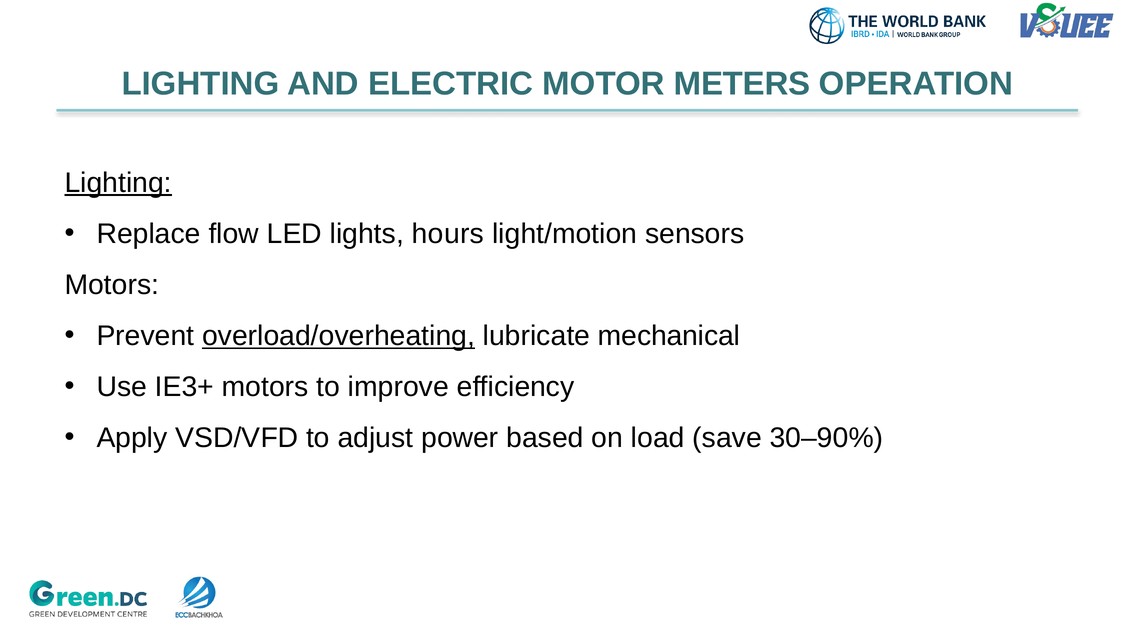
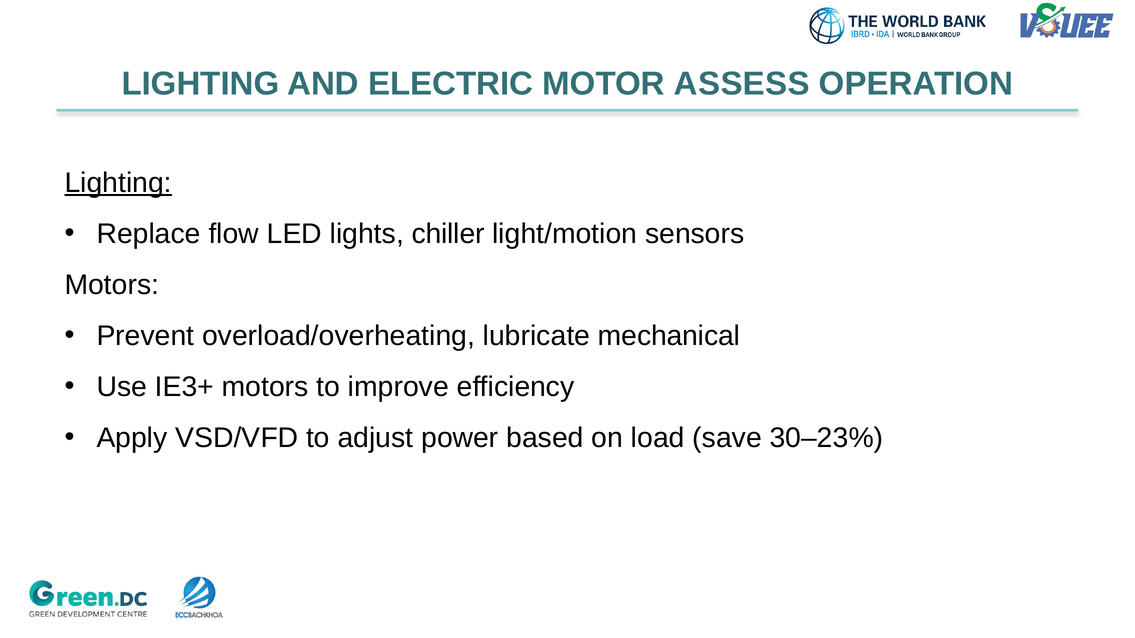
METERS: METERS -> ASSESS (742, 84)
hours: hours -> chiller (448, 234)
overload/overheating underline: present -> none (339, 336)
30–90%: 30–90% -> 30–23% (826, 438)
